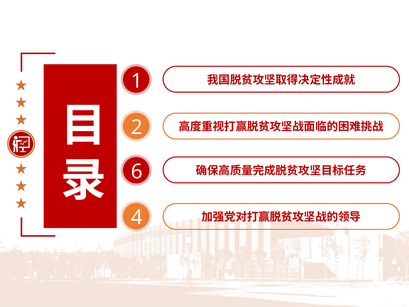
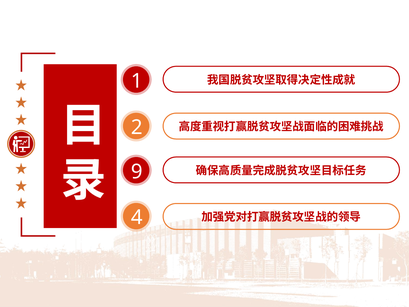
6: 6 -> 9 (137, 171)
